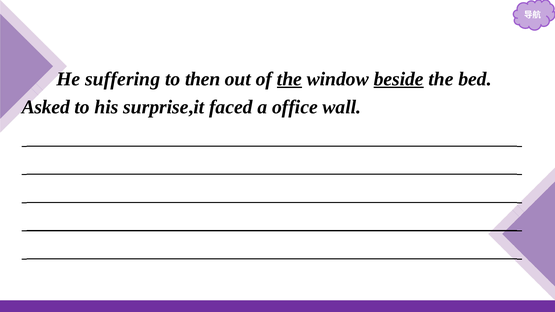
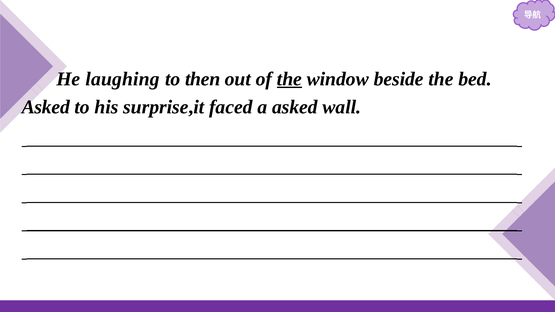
suffering: suffering -> laughing (123, 79)
beside underline: present -> none (399, 79)
a office: office -> asked (295, 107)
